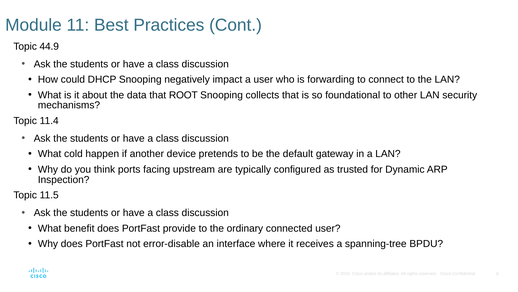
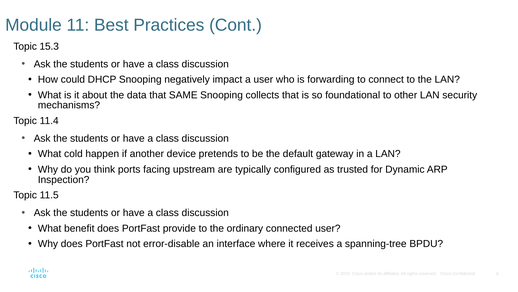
44.9: 44.9 -> 15.3 (49, 46)
ROOT: ROOT -> SAME (183, 95)
